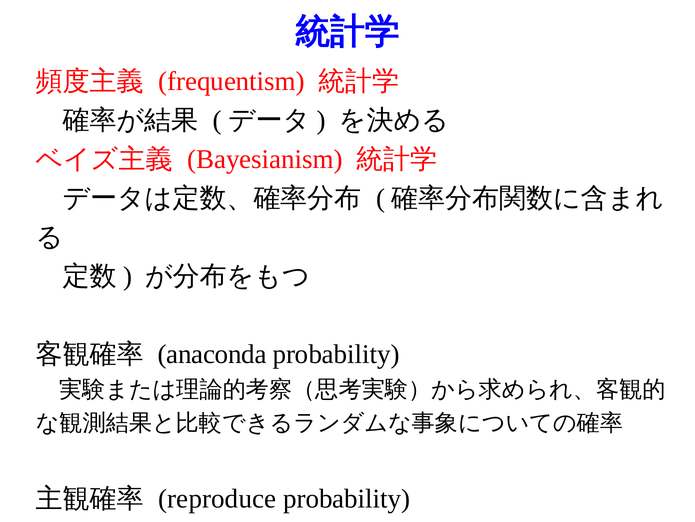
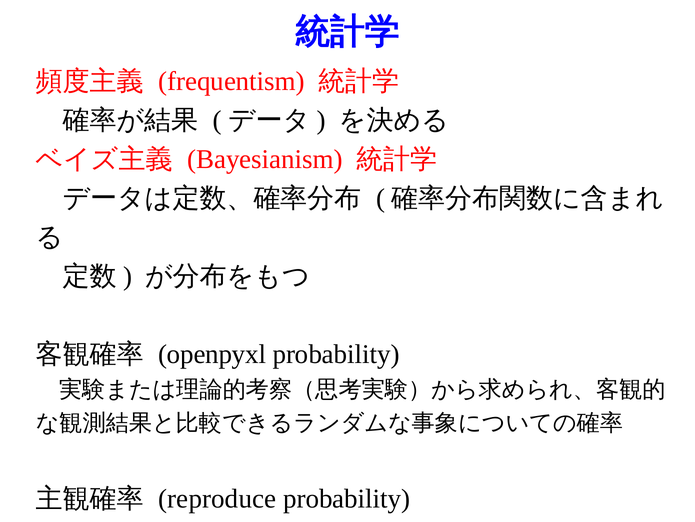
anaconda: anaconda -> openpyxl (212, 354)
